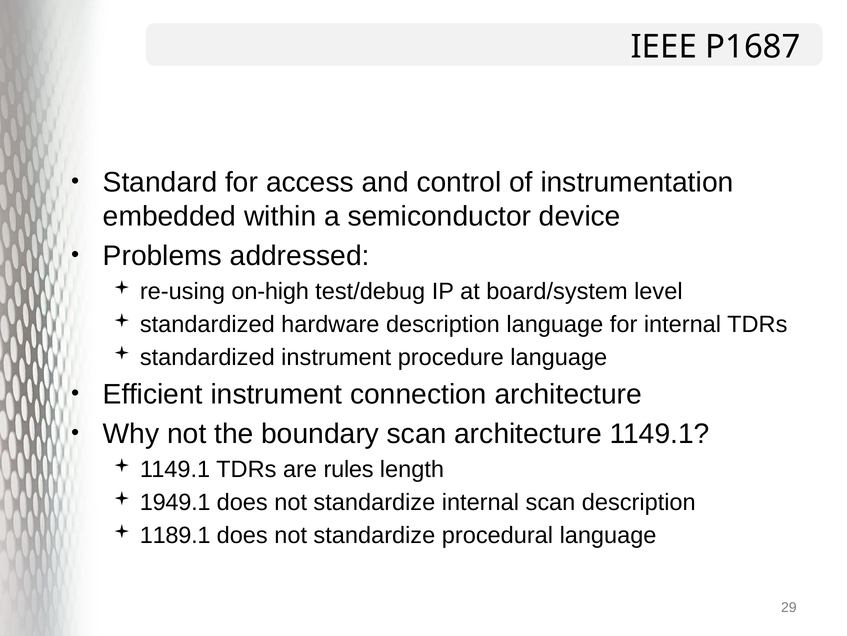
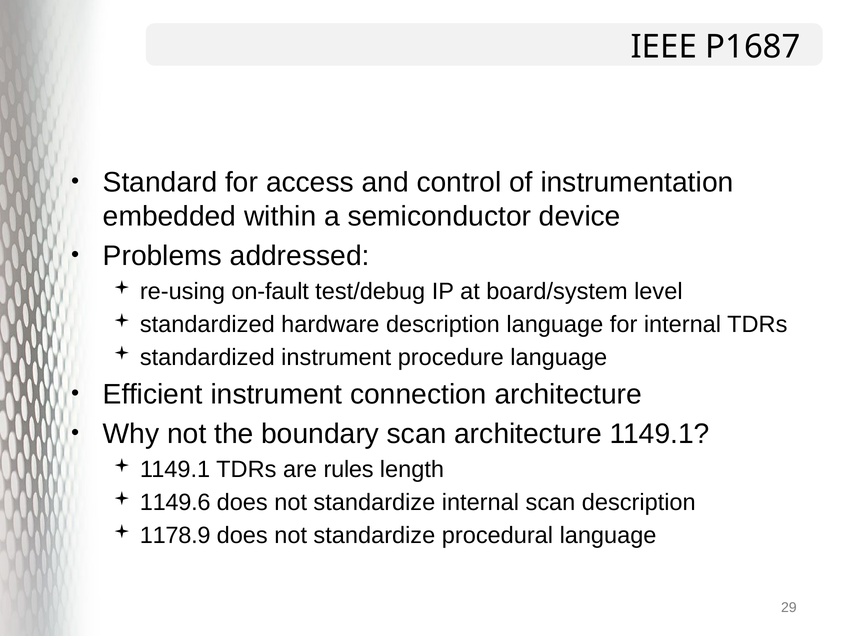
on-high: on-high -> on-fault (270, 291)
1949.1: 1949.1 -> 1149.6 (175, 502)
1189.1: 1189.1 -> 1178.9 (175, 535)
